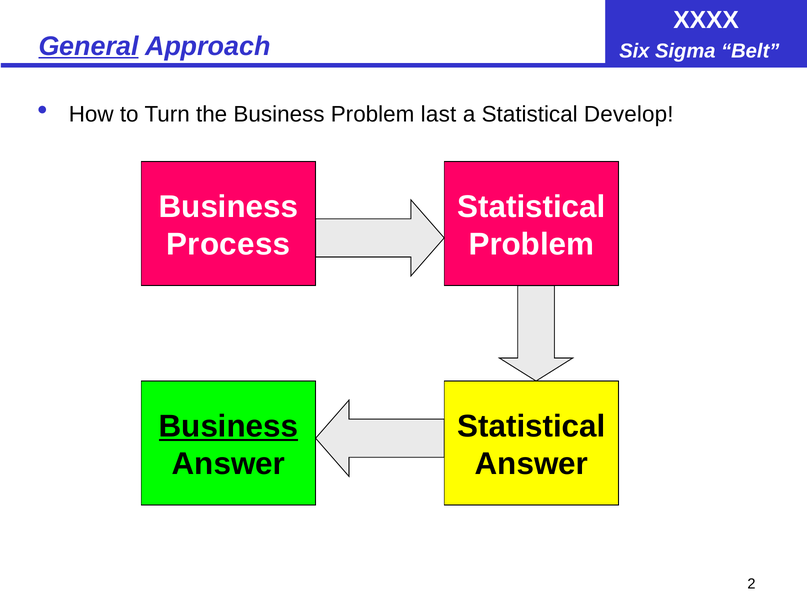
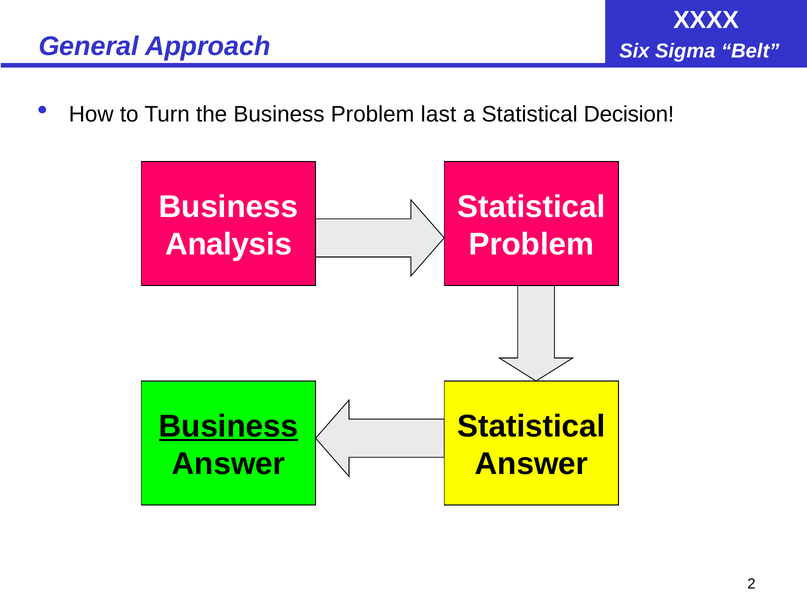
General underline: present -> none (89, 46)
Develop: Develop -> Decision (629, 114)
Process: Process -> Analysis (229, 244)
